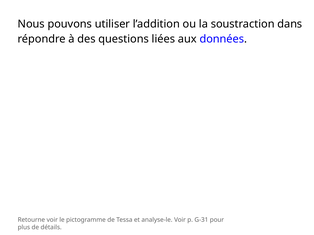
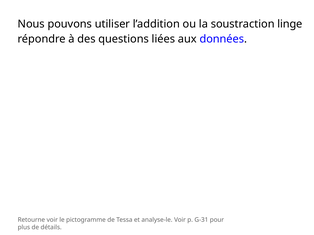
dans: dans -> linge (290, 24)
